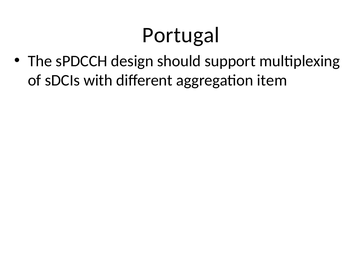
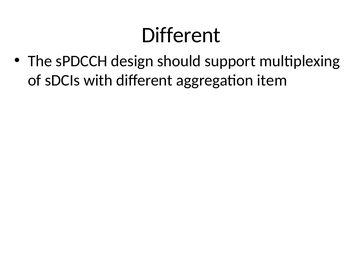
Portugal: Portugal -> Different (181, 35)
